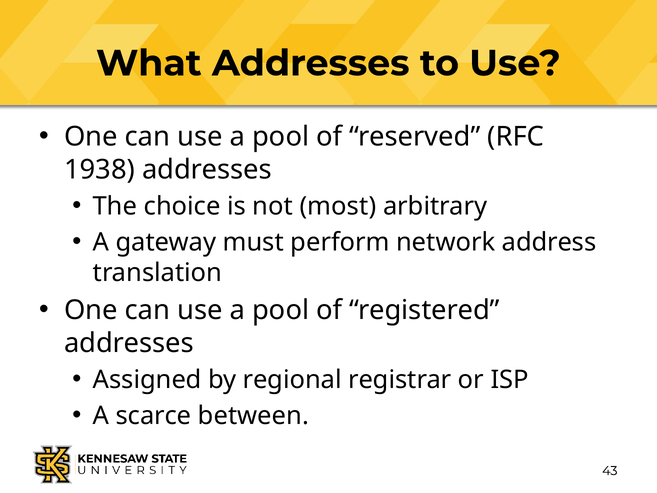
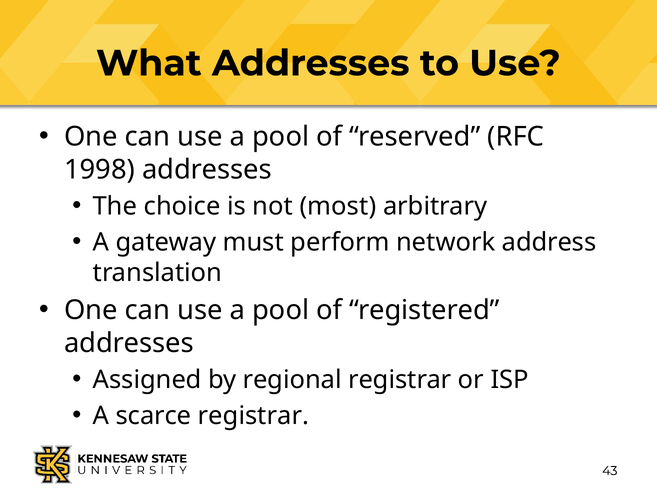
1938: 1938 -> 1998 (99, 169)
scarce between: between -> registrar (253, 415)
